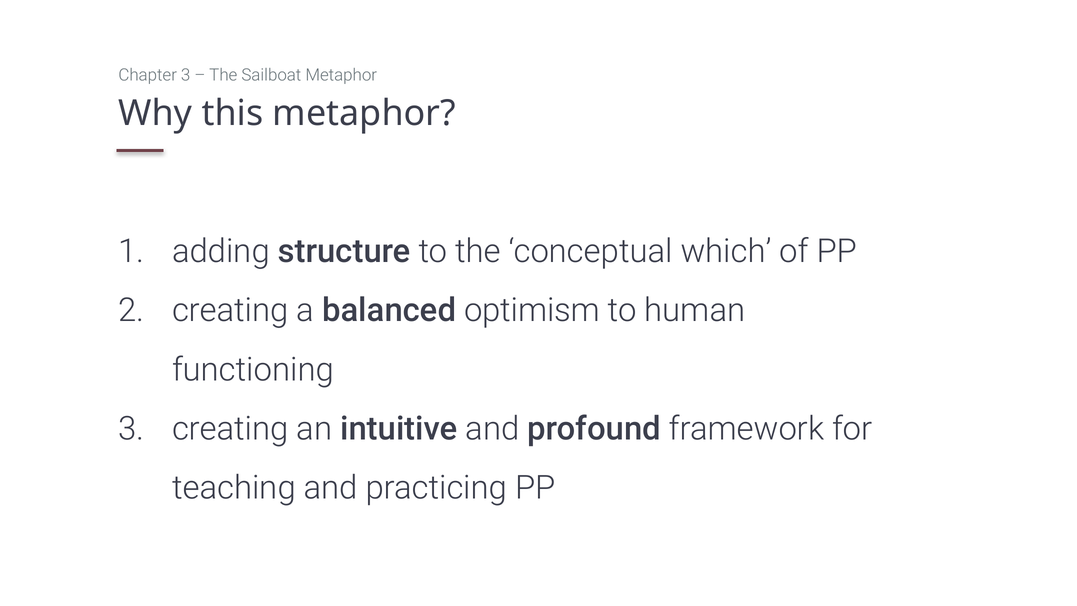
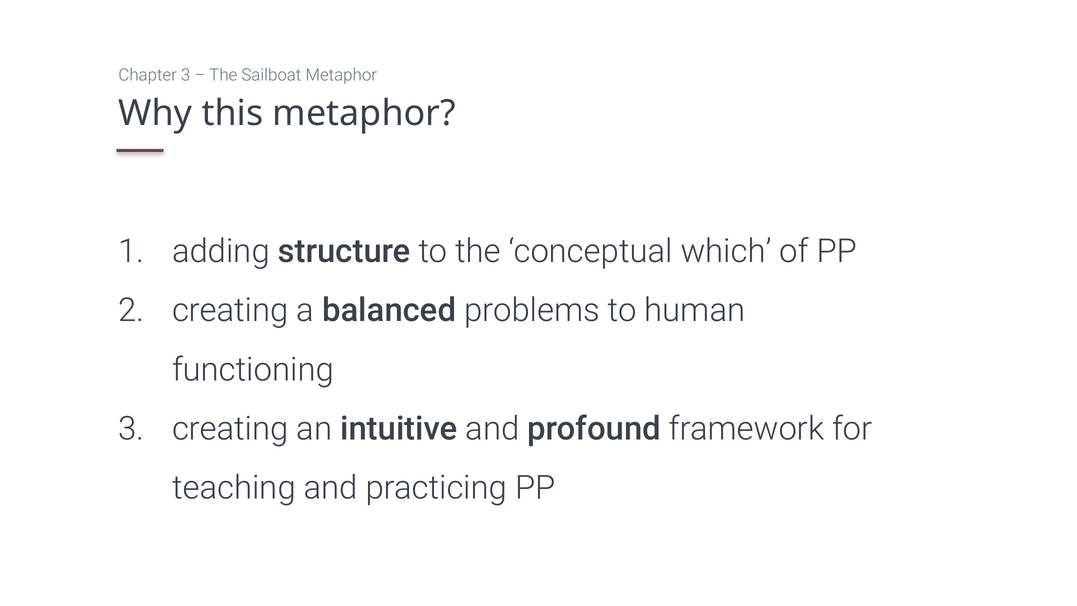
optimism: optimism -> problems (532, 310)
